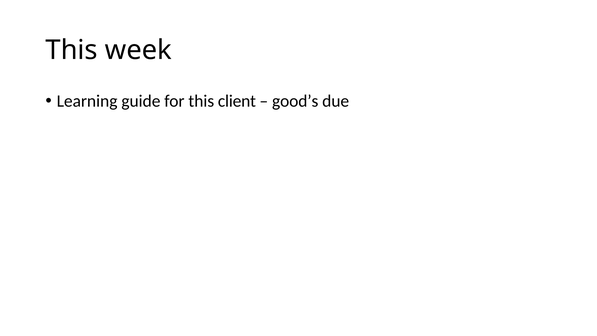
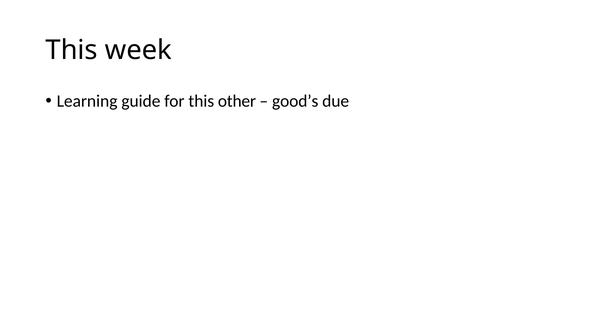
client: client -> other (237, 101)
